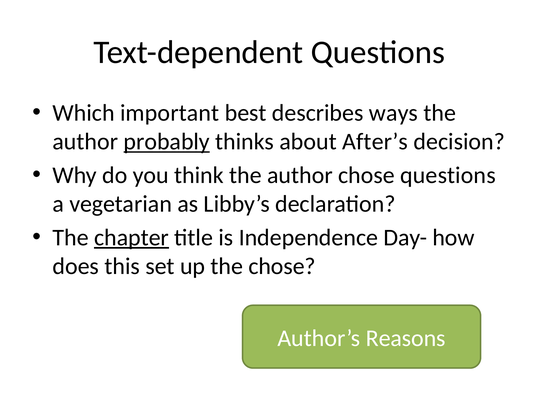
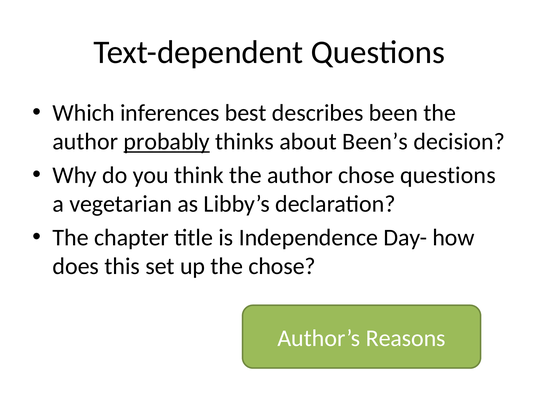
important: important -> inferences (170, 113)
ways: ways -> been (394, 113)
After’s: After’s -> Been’s (375, 142)
chapter underline: present -> none (132, 238)
